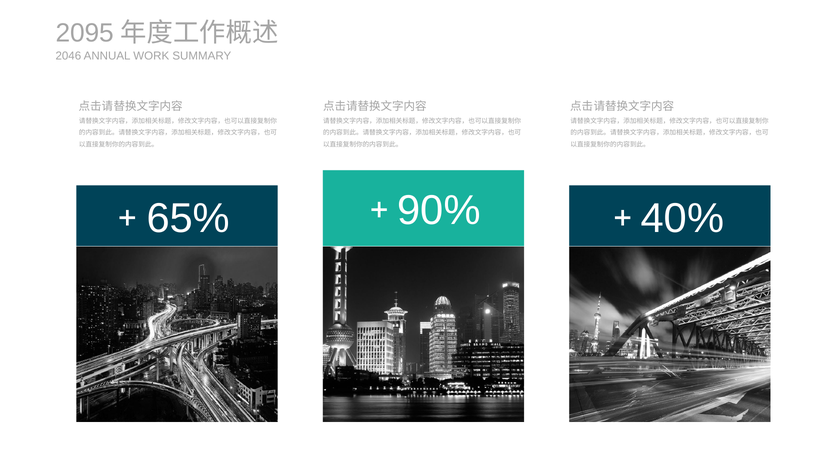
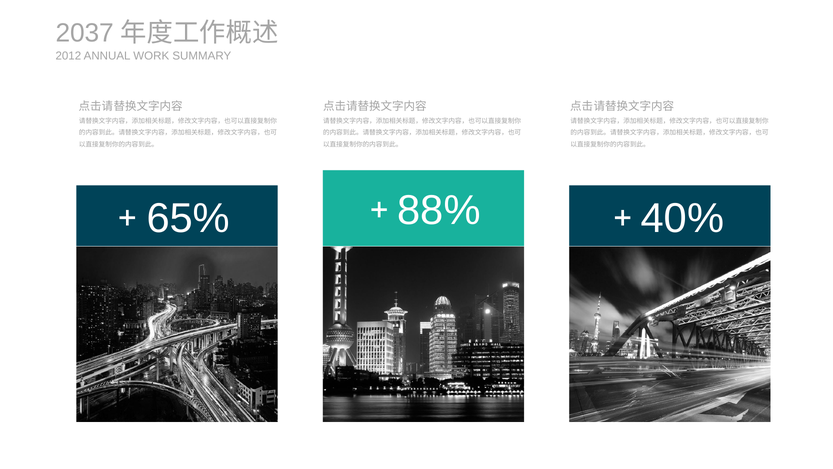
2095: 2095 -> 2037 (85, 33)
2046: 2046 -> 2012 (68, 56)
90%: 90% -> 88% (439, 210)
